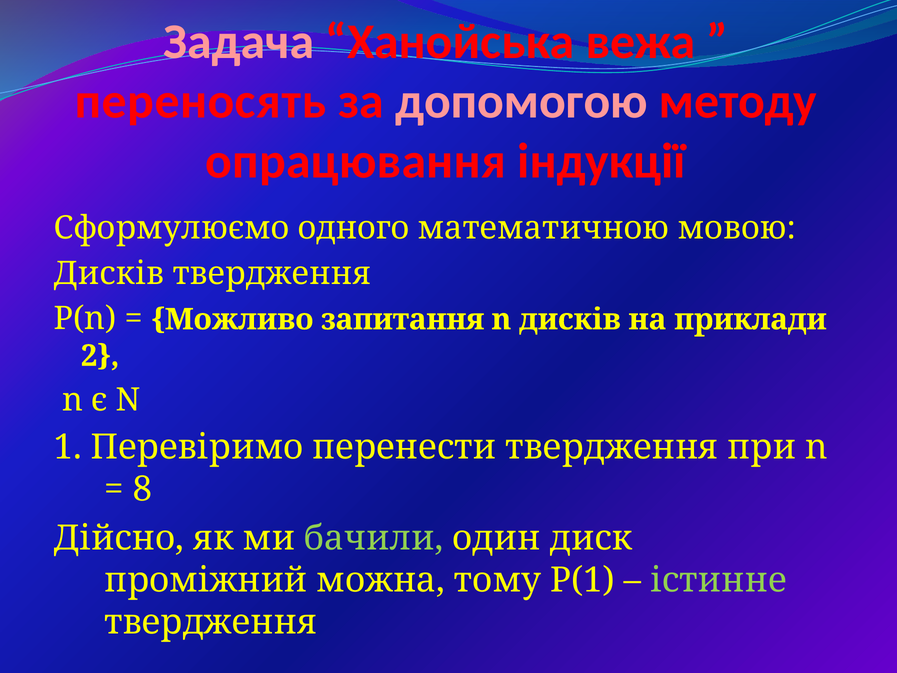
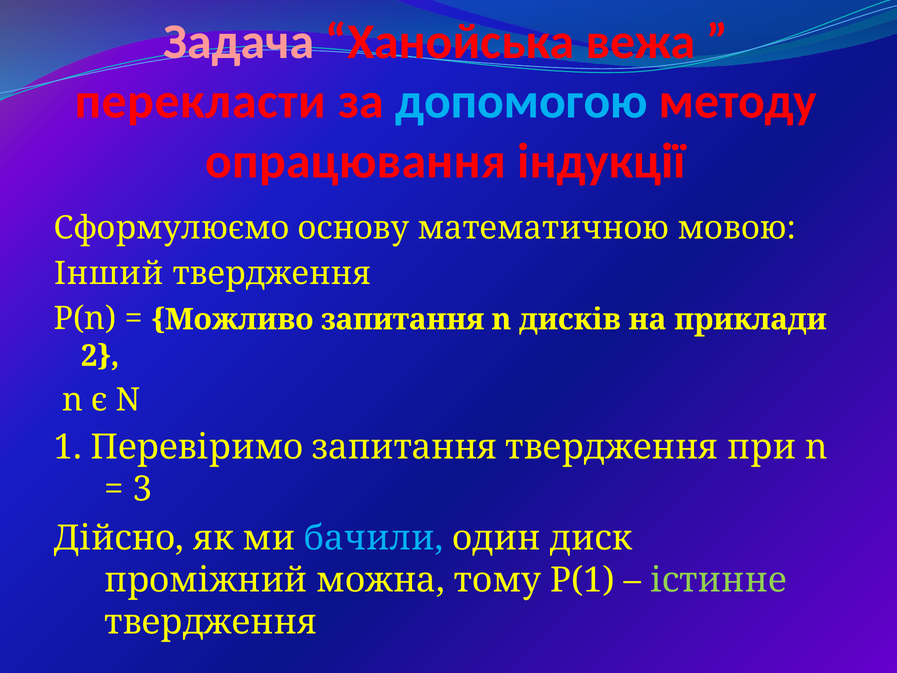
переносять: переносять -> перекласти (200, 101)
допомогою colour: pink -> light blue (521, 101)
одного: одного -> основу (354, 228)
Дисків: Дисків -> Інший (109, 273)
Перевіримо перенести: перенести -> запитання (405, 447)
8: 8 -> 3 (142, 489)
бачили colour: light green -> light blue (374, 538)
